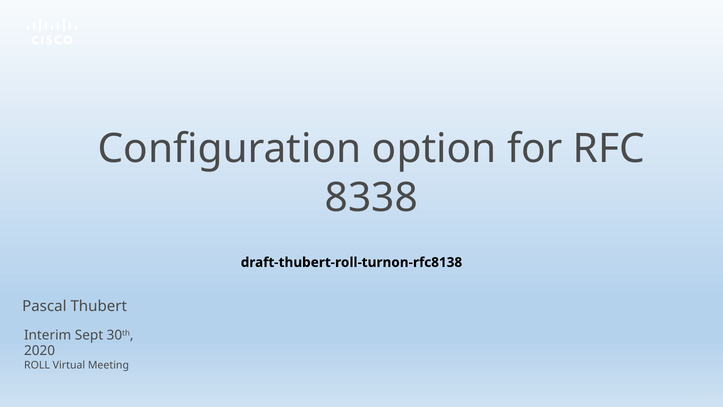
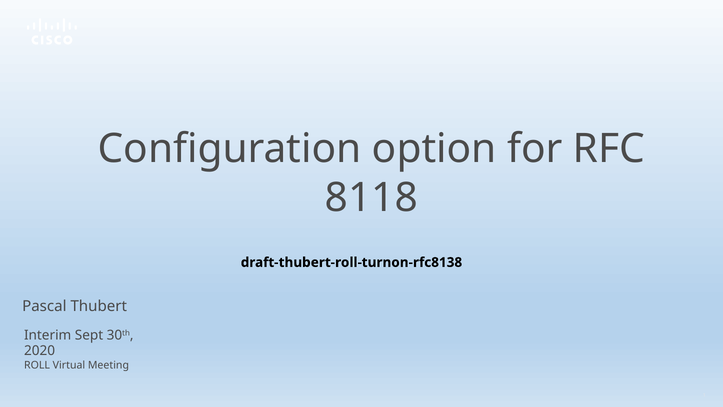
8338: 8338 -> 8118 (371, 198)
